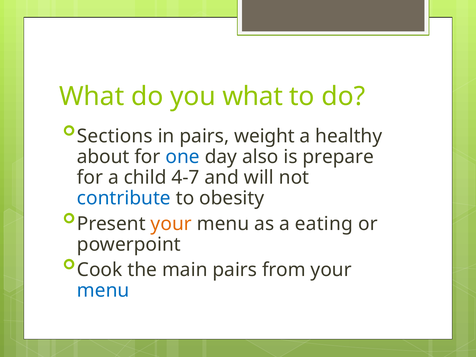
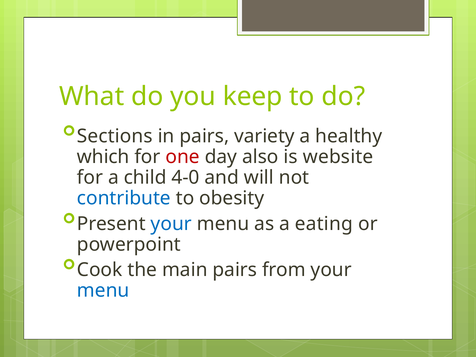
you what: what -> keep (253, 97)
weight: weight -> variety (264, 136)
about: about -> which (103, 157)
one colour: blue -> red (183, 157)
prepare: prepare -> website (338, 157)
4-7: 4-7 -> 4-0 (186, 178)
your colour: orange -> blue (171, 224)
